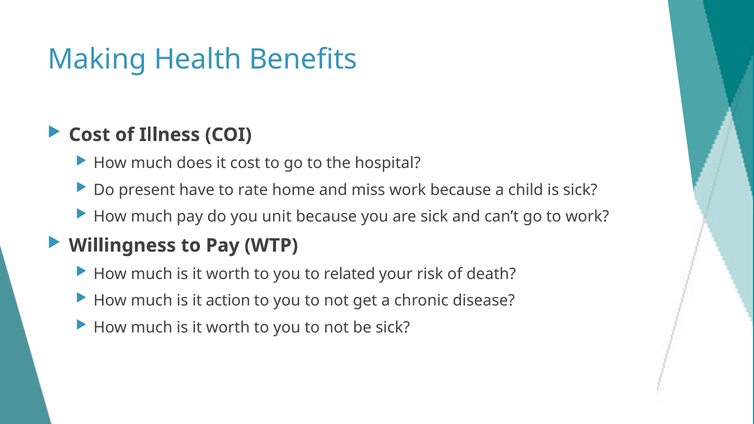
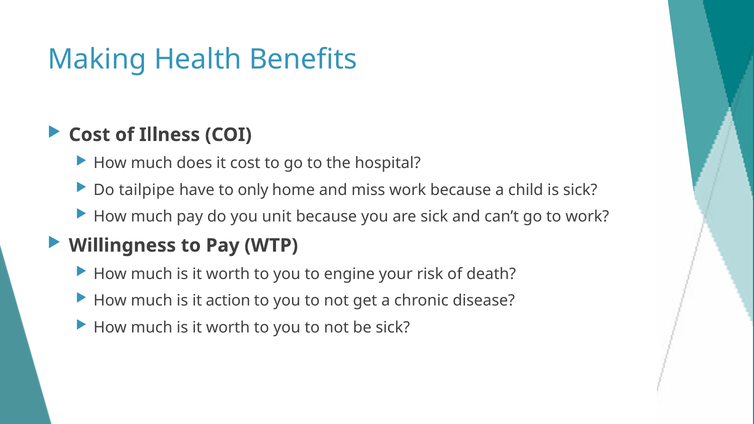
present: present -> tailpipe (147, 190)
rate: rate -> only (253, 190)
related: related -> engine (349, 274)
